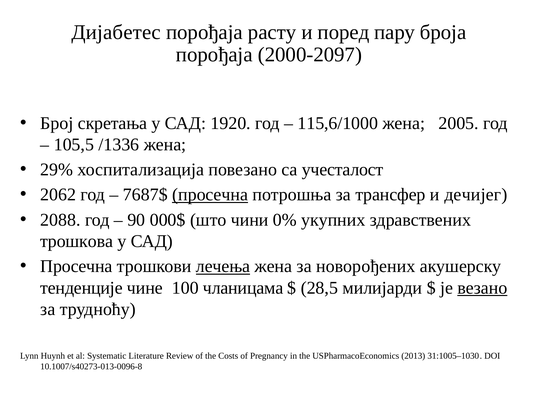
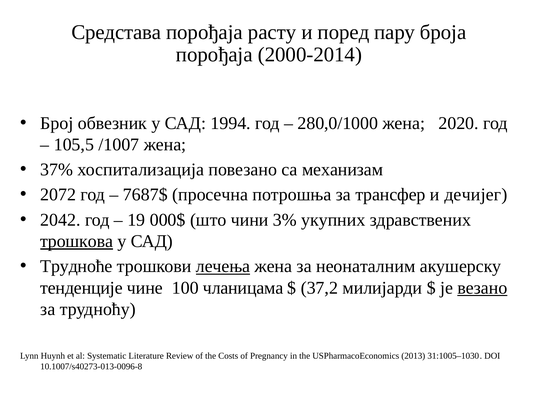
Дијабетес: Дијабетес -> Средстава (116, 32)
2000-2097: 2000-2097 -> 2000-2014 (310, 55)
скретања: скретања -> обвезник (112, 123)
1920: 1920 -> 1994 (231, 123)
115,6/1000: 115,6/1000 -> 280,0/1000 (338, 123)
2005: 2005 -> 2020 (459, 123)
/1336: /1336 -> /1007 (119, 145)
29%: 29% -> 37% (57, 170)
учесталост: учесталост -> механизам (343, 170)
2062: 2062 -> 2072 (58, 195)
просечна underline: present -> none (210, 195)
2088: 2088 -> 2042 (60, 220)
90: 90 -> 19 (136, 220)
0%: 0% -> 3% (285, 220)
трошкова underline: none -> present (77, 241)
Просечна: Просечна -> Трудноће (76, 266)
новорођених: новорођених -> неонаталним (366, 266)
28,5: 28,5 -> 37,2 (319, 288)
